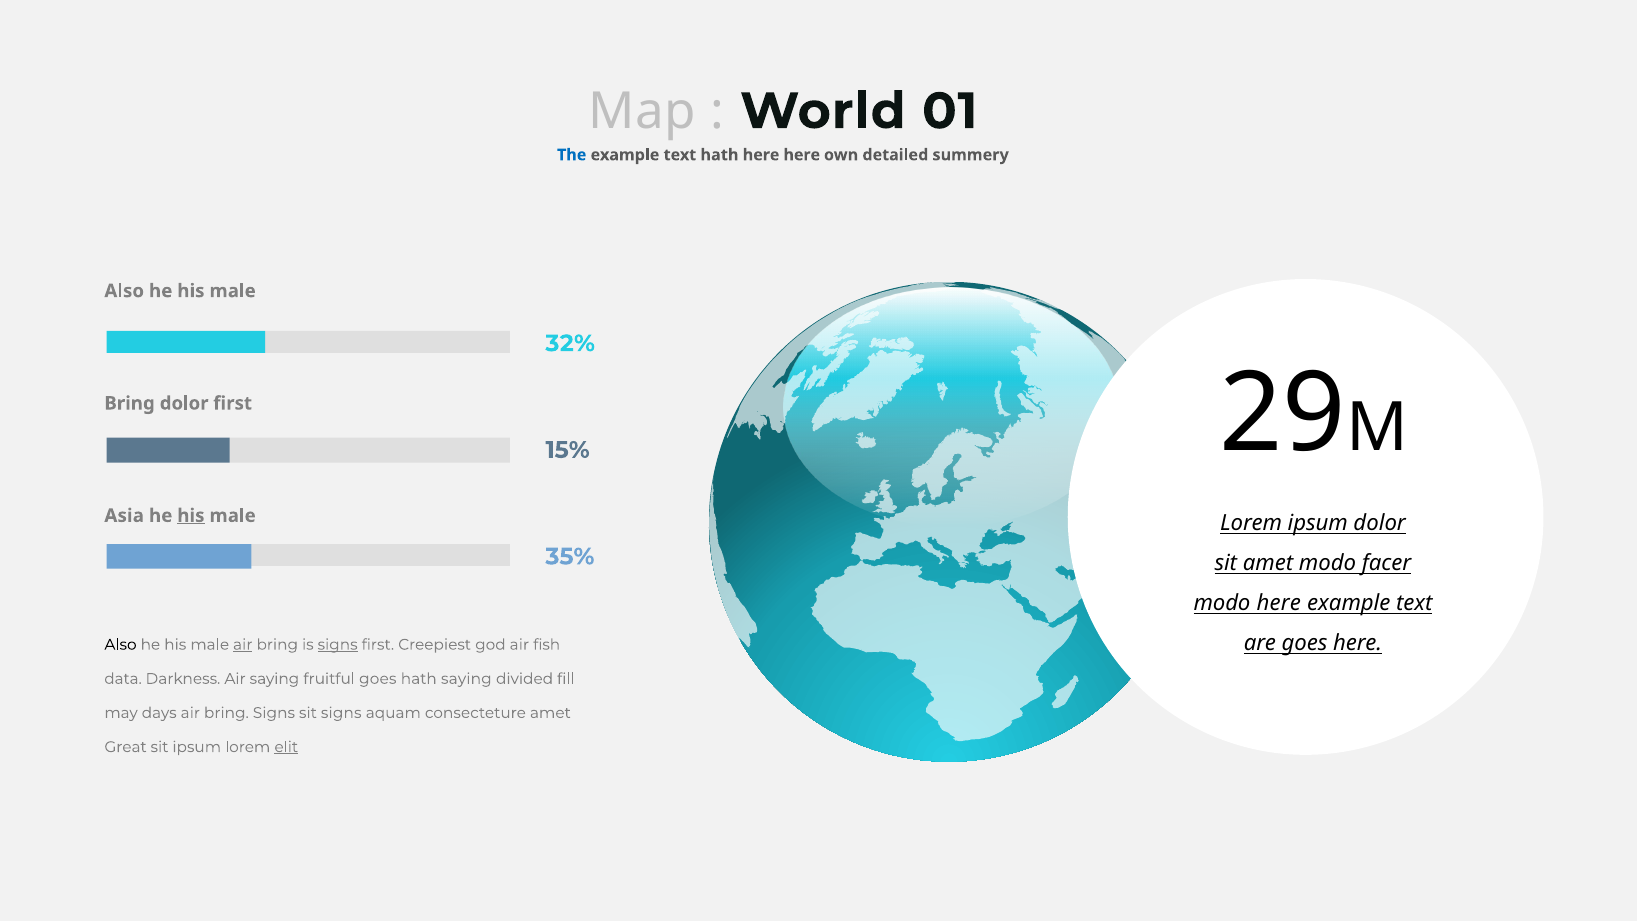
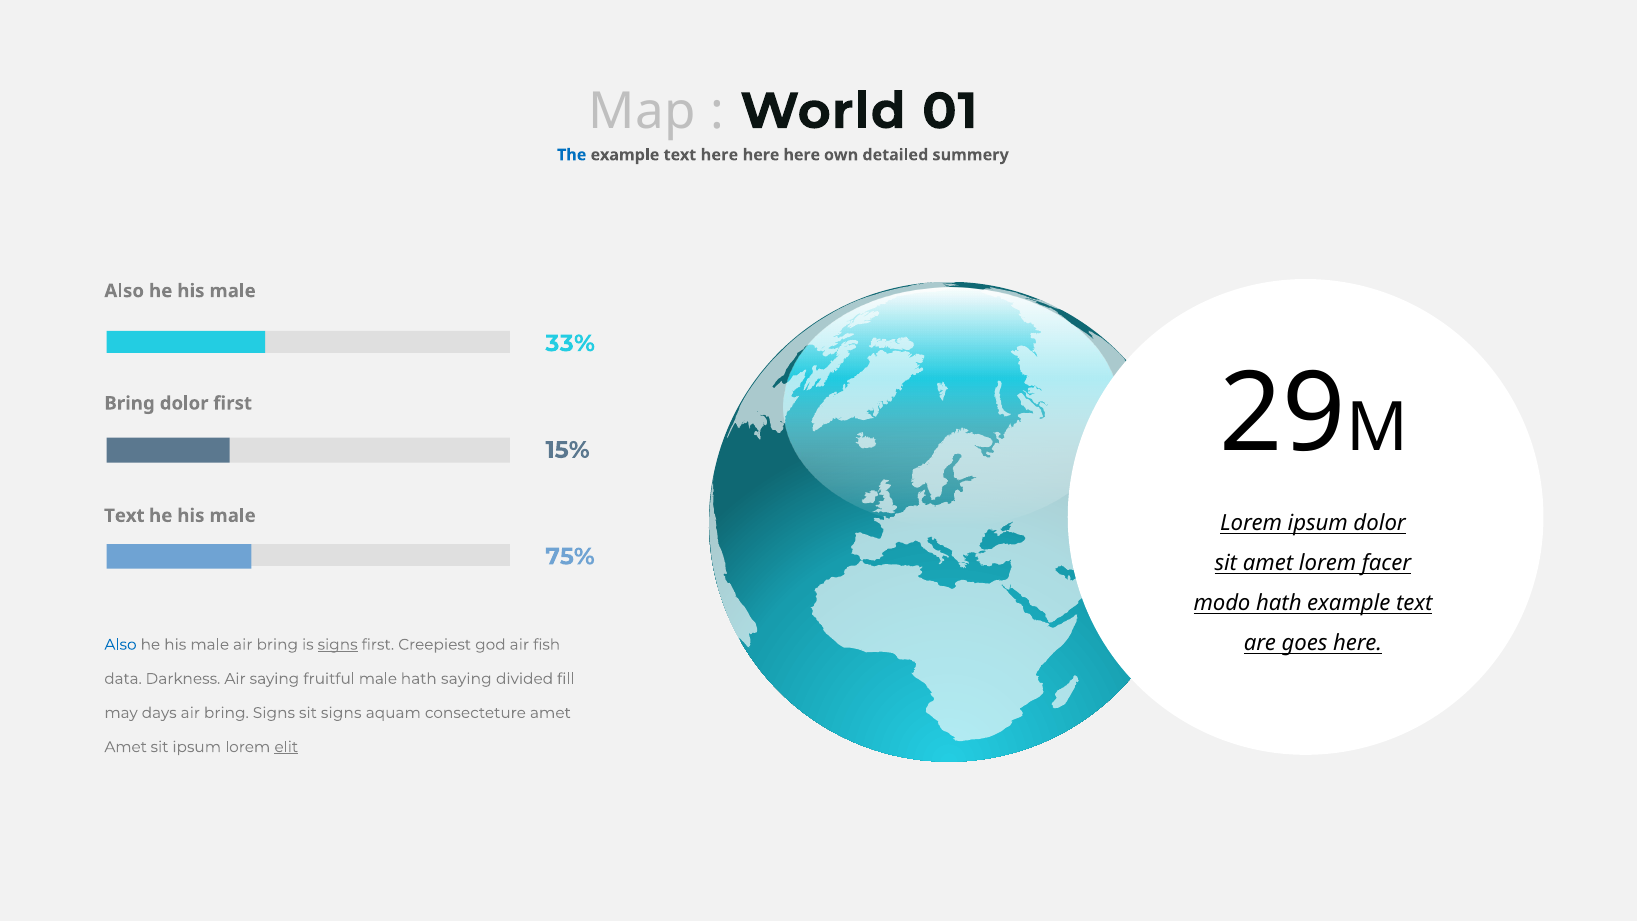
text hath: hath -> here (719, 155)
32%: 32% -> 33% (570, 343)
Asia: Asia -> Text (124, 516)
his underline: present -> none (191, 516)
35%: 35% -> 75% (570, 556)
amet modo: modo -> lorem (1328, 563)
modo here: here -> hath (1279, 603)
Also colour: black -> blue (121, 644)
air underline: present -> none (243, 644)
fruitful goes: goes -> male (378, 679)
Great: Great -> Amet (126, 747)
